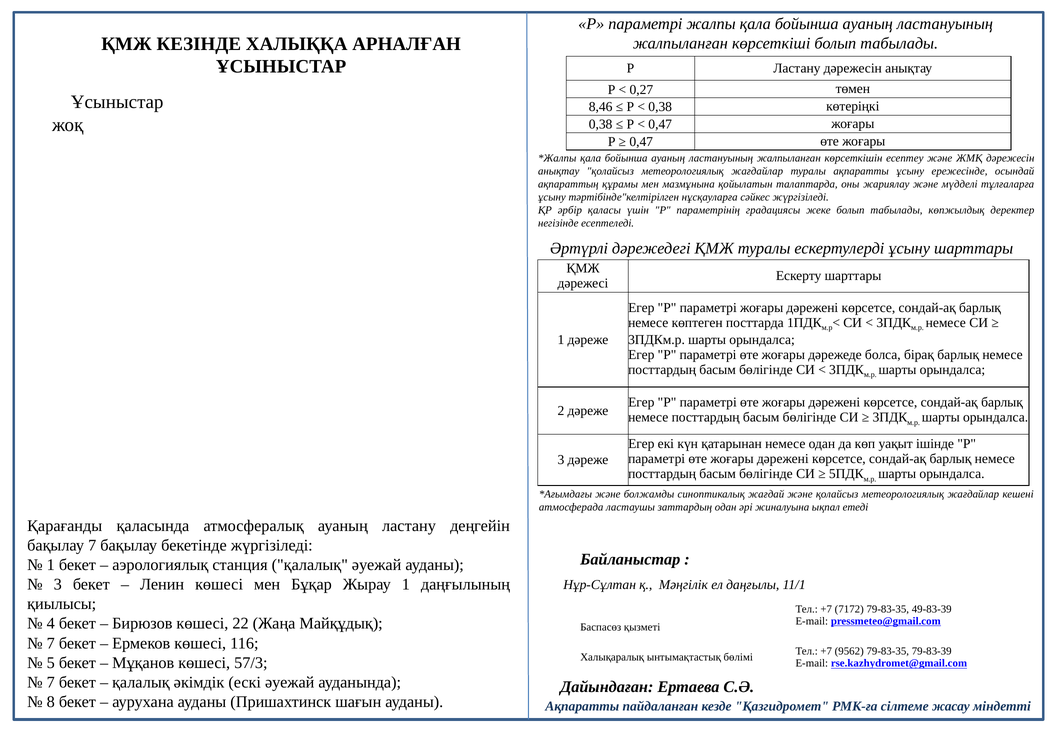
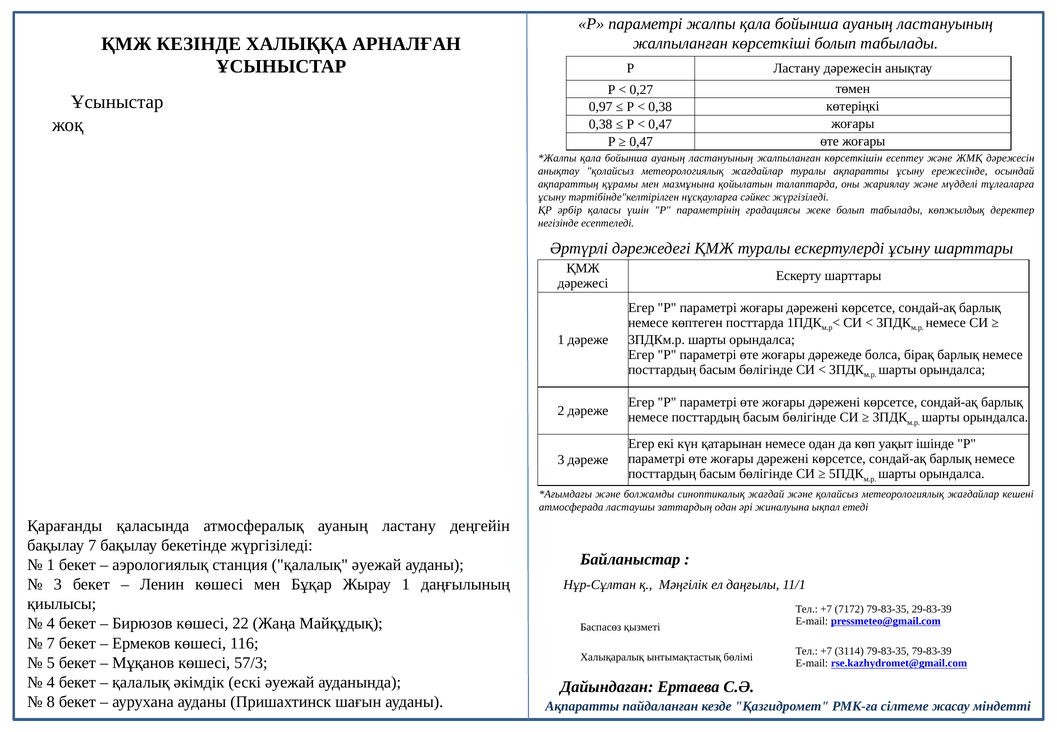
8,46: 8,46 -> 0,97 (601, 107)
49-83-39: 49-83-39 -> 29-83-39 (932, 609)
9562: 9562 -> 3114 (849, 651)
7: 7 -> 4 (51, 682)
